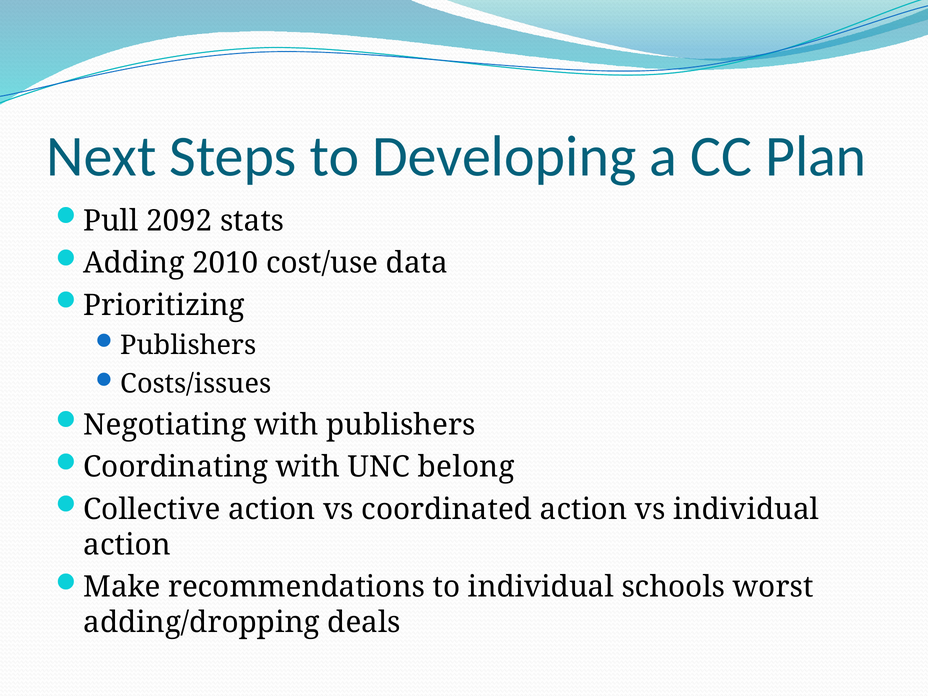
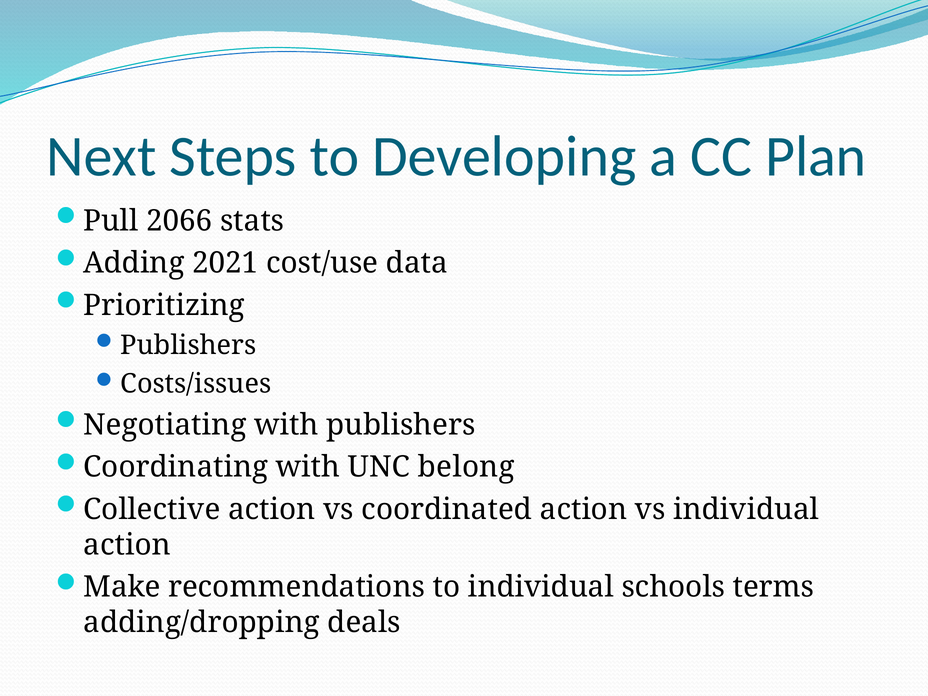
2092: 2092 -> 2066 (179, 221)
2010: 2010 -> 2021 (225, 263)
worst: worst -> terms (773, 587)
